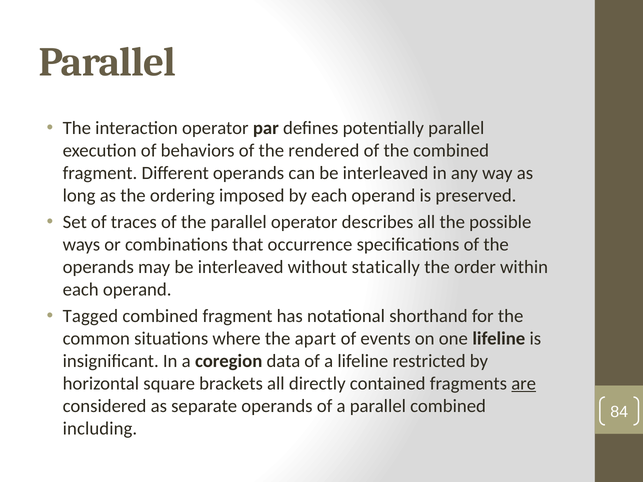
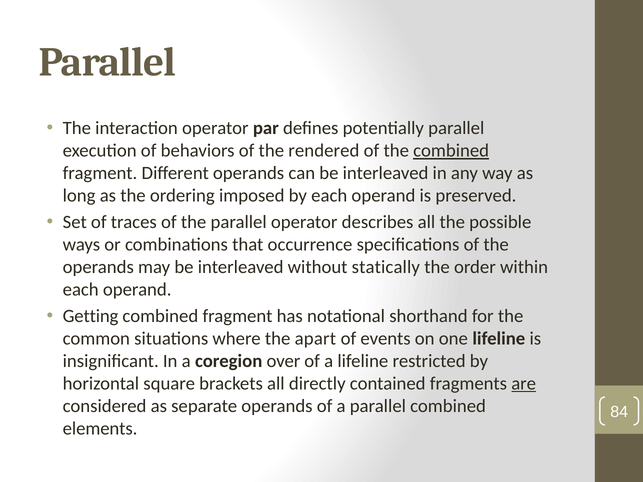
combined underline: none -> present (451, 151)
Tagged: Tagged -> Getting (91, 316)
data: data -> over (283, 361)
including: including -> elements (100, 429)
